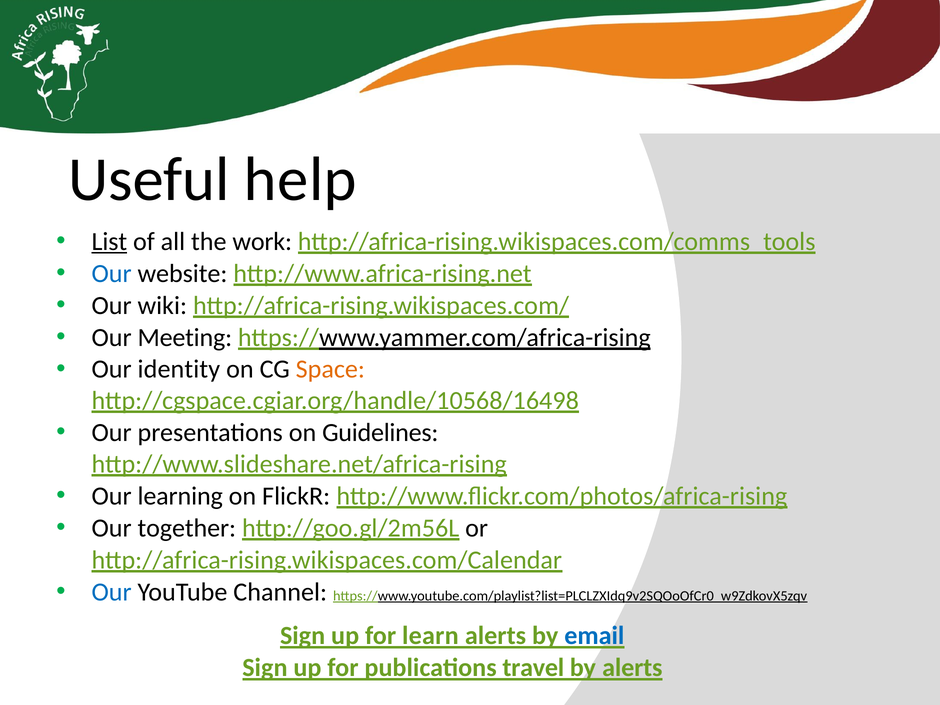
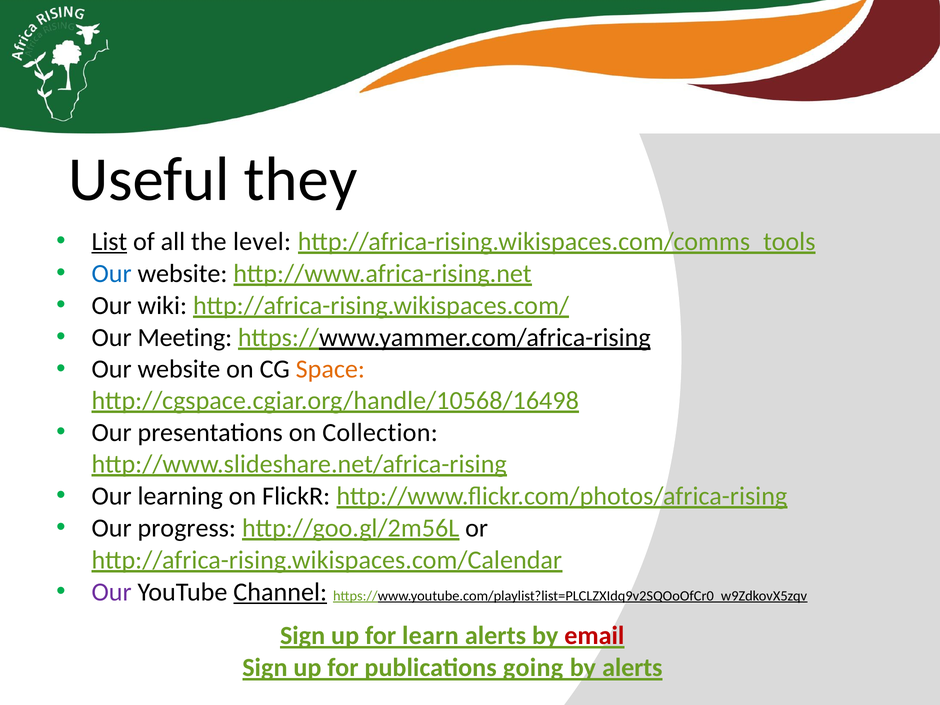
help: help -> they (301, 180)
work: work -> level (262, 241)
identity: identity -> website (179, 369)
Guidelines: Guidelines -> Collection (380, 433)
together: together -> progress (187, 528)
Our colour: blue -> purple (112, 592)
Channel underline: none -> present (280, 592)
email colour: blue -> red (594, 636)
travel: travel -> going (533, 668)
